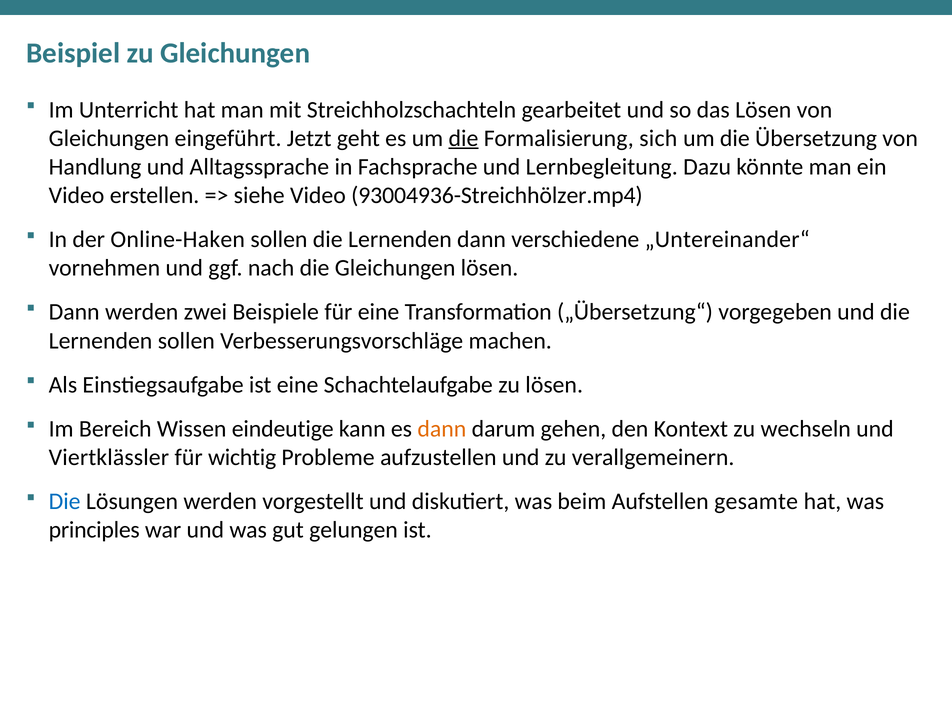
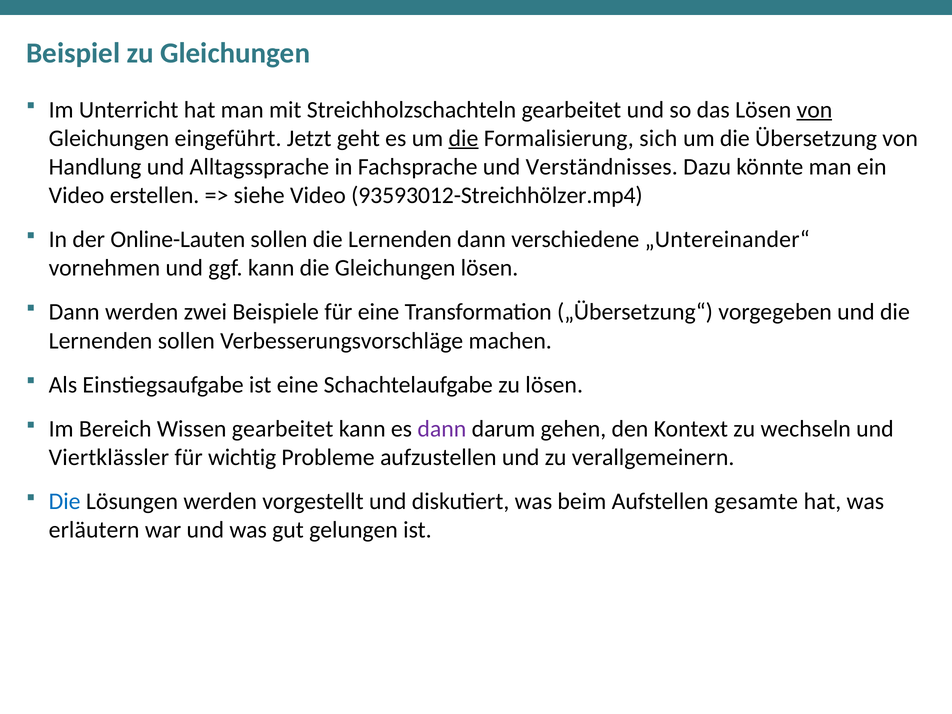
von underline: none -> present (814, 110)
Lernbegleitung: Lernbegleitung -> Verständnisses (602, 167)
93004936-Streichhölzer.mp4: 93004936-Streichhölzer.mp4 -> 93593012-Streichhölzer.mp4 (497, 195)
Online-Haken: Online-Haken -> Online-Lauten (178, 239)
ggf nach: nach -> kann (271, 268)
Wissen eindeutige: eindeutige -> gearbeitet (283, 429)
dann colour: orange -> purple (442, 429)
principles: principles -> erläutern (94, 530)
